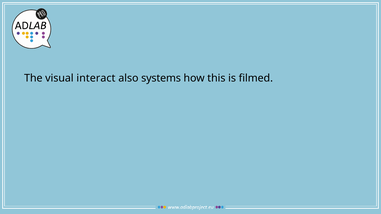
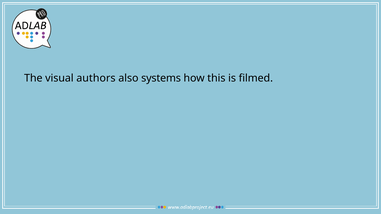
interact: interact -> authors (96, 78)
